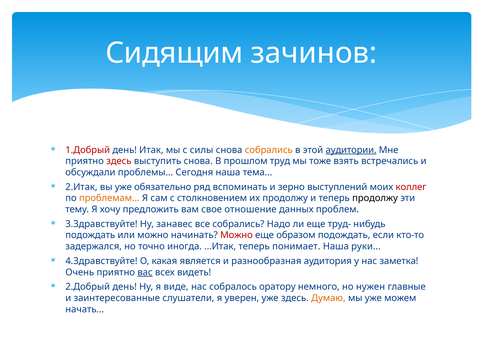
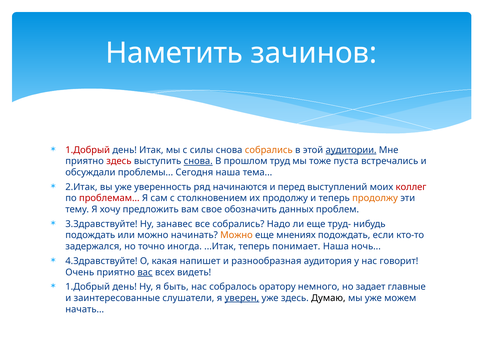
Сидящим: Сидящим -> Наметить (174, 53)
снова underline: none -> present (198, 161)
взять: взять -> пуста (346, 161)
обязательно: обязательно -> уверенность (163, 187)
вспоминать: вспоминать -> начинаются (240, 187)
зерно: зерно -> перед (291, 187)
проблемам colour: orange -> red (109, 198)
продолжу colour: black -> orange (375, 198)
отношение: отношение -> обозначить (251, 210)
Можно colour: red -> orange (236, 235)
образом: образом -> мнениях (296, 235)
руки: руки -> ночь (366, 247)
является: является -> напишет (200, 261)
заметка: заметка -> говорит (399, 261)
2.Добрый: 2.Добрый -> 1.Добрый (88, 287)
виде: виде -> быть (176, 287)
нужен: нужен -> задает (371, 287)
уверен underline: none -> present (242, 298)
Думаю colour: orange -> black (328, 298)
